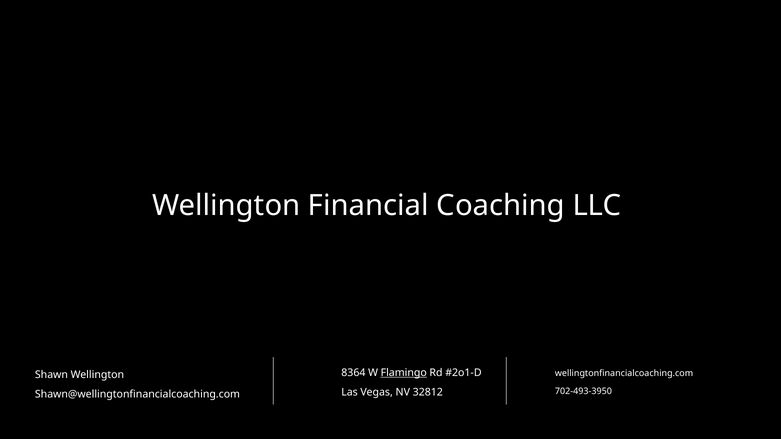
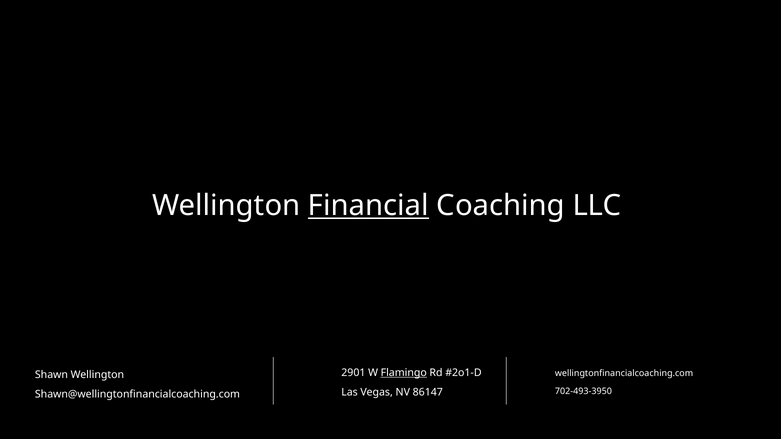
Financial underline: none -> present (368, 206)
8364: 8364 -> 2901 (353, 373)
32812: 32812 -> 86147 (428, 392)
